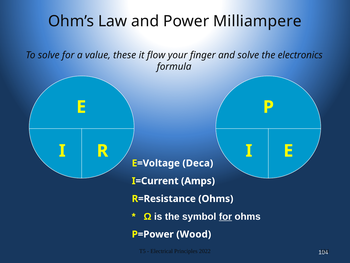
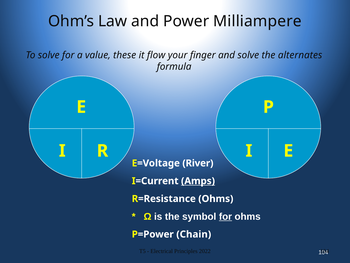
electronics: electronics -> alternates (300, 55)
Deca: Deca -> River (198, 163)
Amps underline: none -> present (198, 181)
Wood: Wood -> Chain (194, 234)
